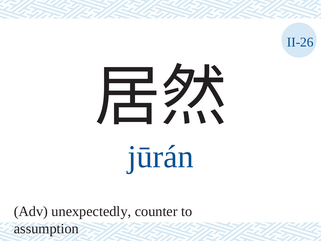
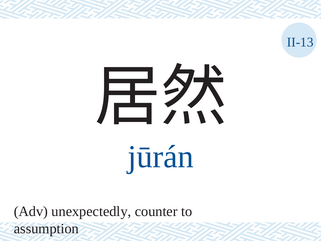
II-26: II-26 -> II-13 (300, 42)
